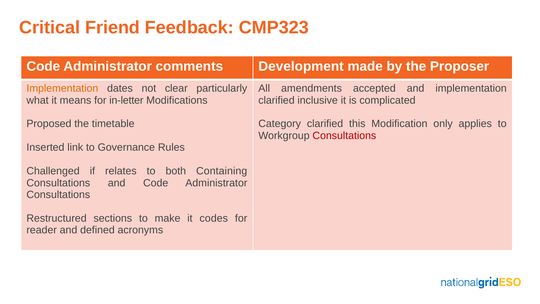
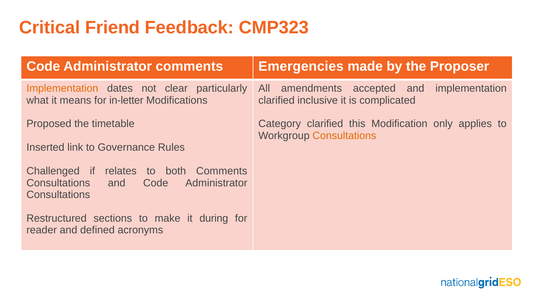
Development: Development -> Emergencies (301, 66)
Consultations colour: red -> orange (344, 136)
both Containing: Containing -> Comments (222, 171)
codes: codes -> during (214, 218)
